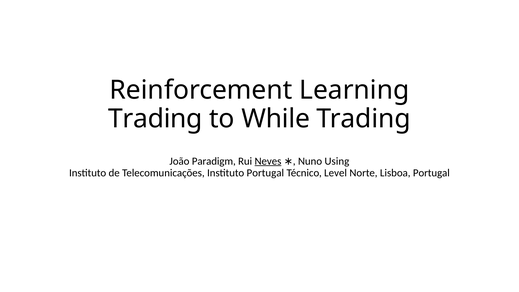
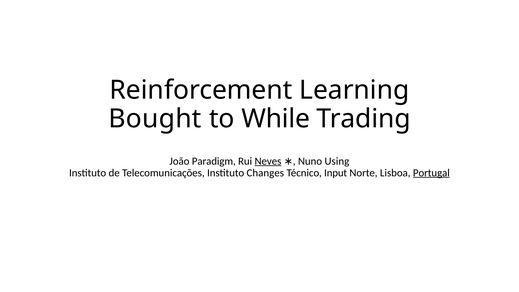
Trading: Trading -> Bought (155, 119)
Instituto Portugal: Portugal -> Changes (265, 173)
Level: Level -> Input (336, 173)
Portugal underline: none -> present (431, 173)
